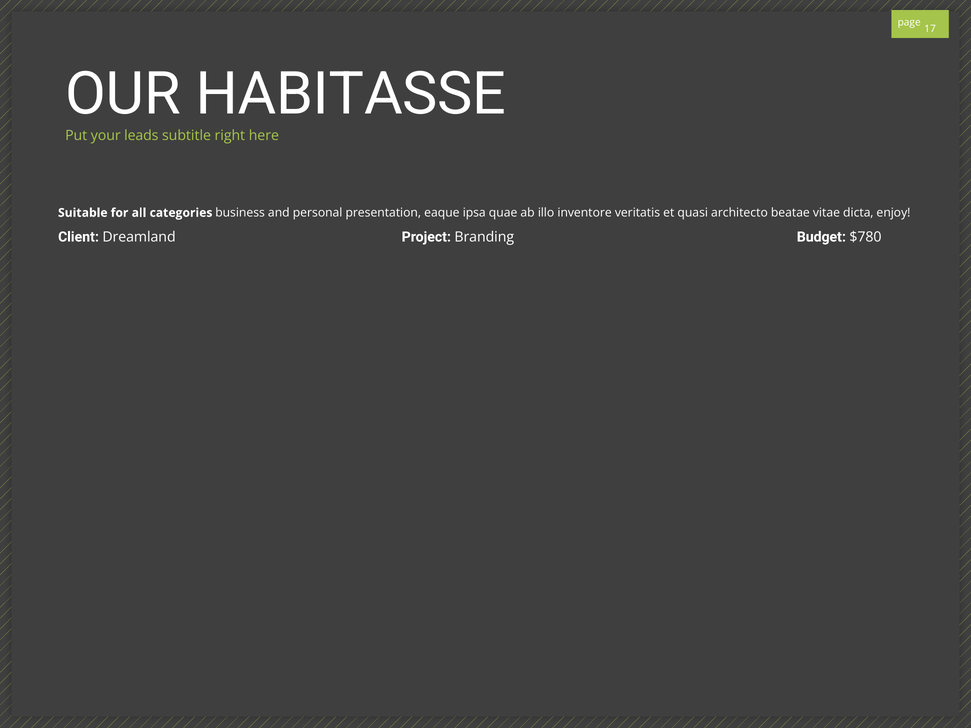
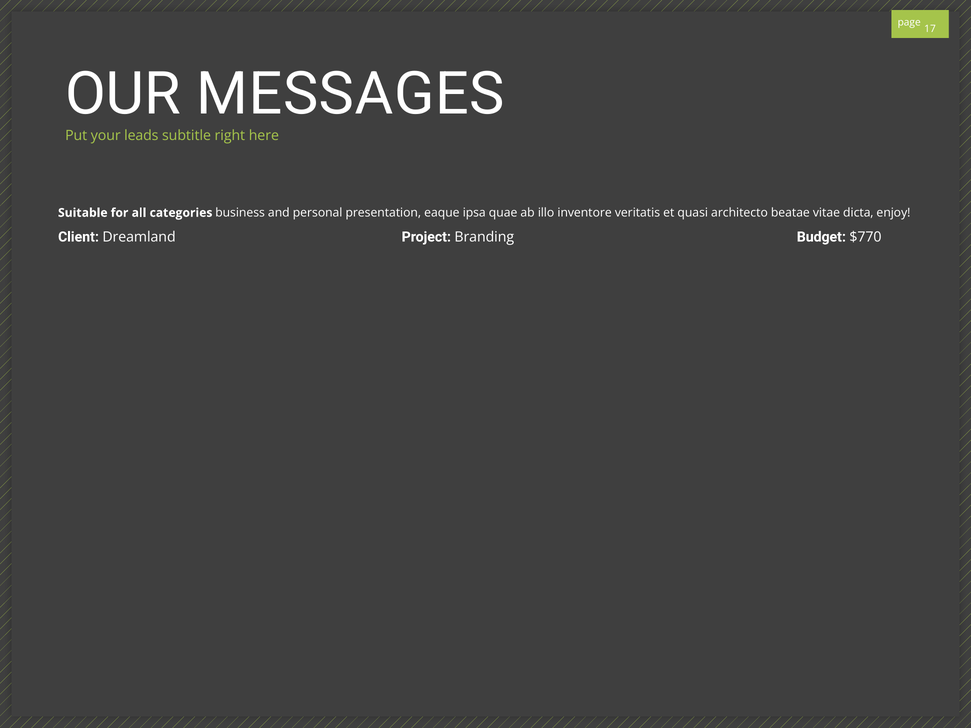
HABITASSE: HABITASSE -> MESSAGES (350, 94)
$780: $780 -> $770 (865, 237)
